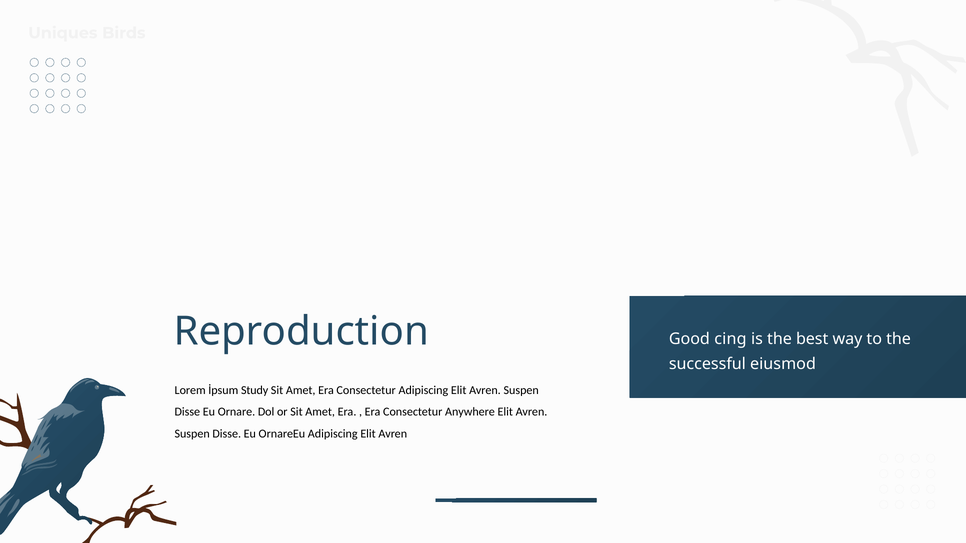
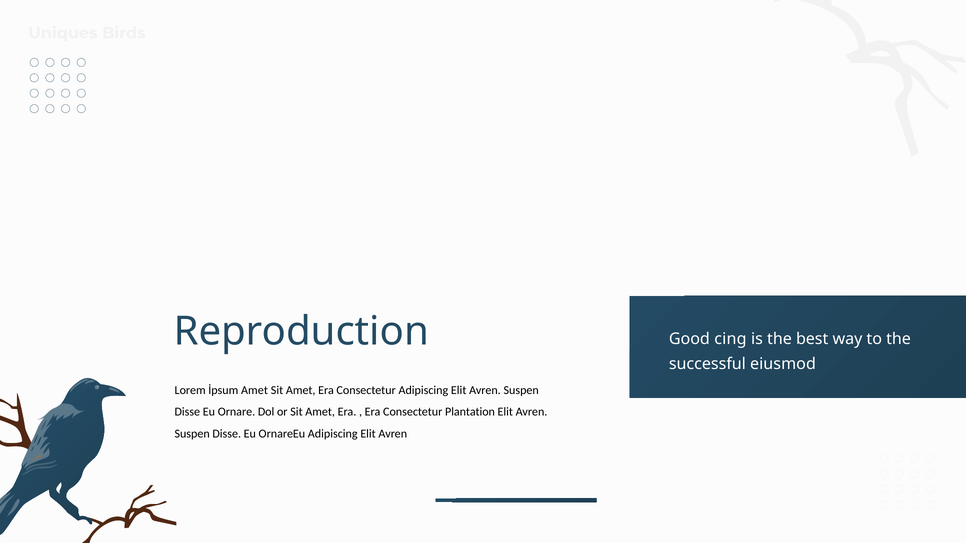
İpsum Study: Study -> Amet (254, 391)
Anywhere: Anywhere -> Plantation (470, 412)
